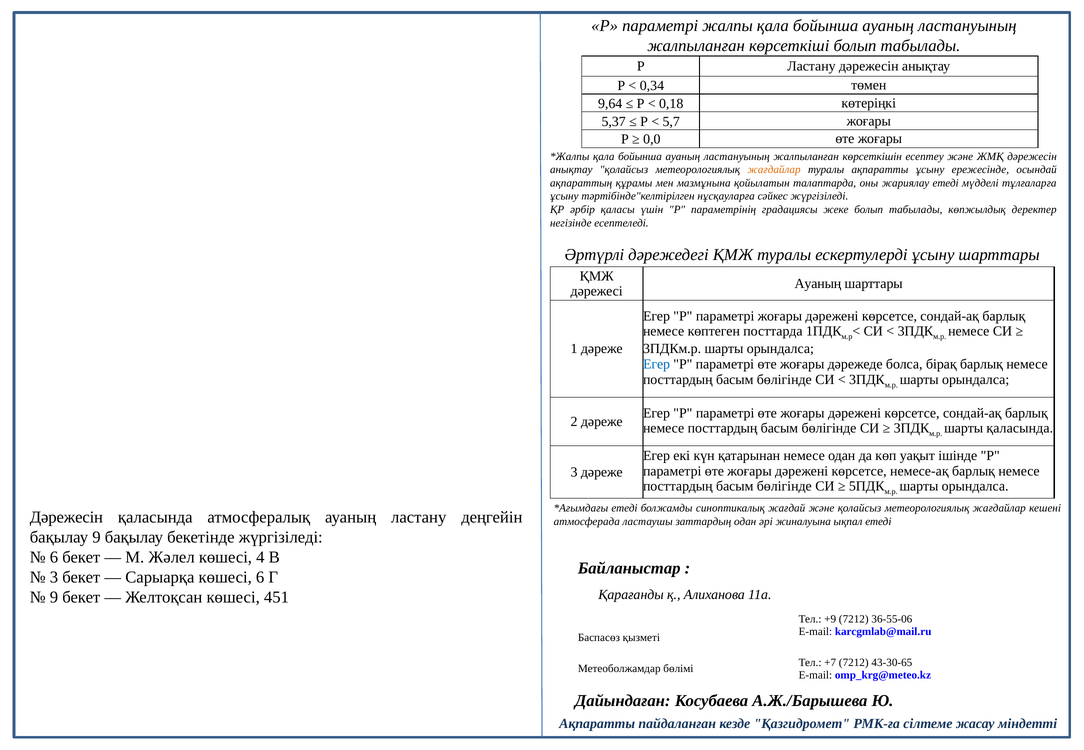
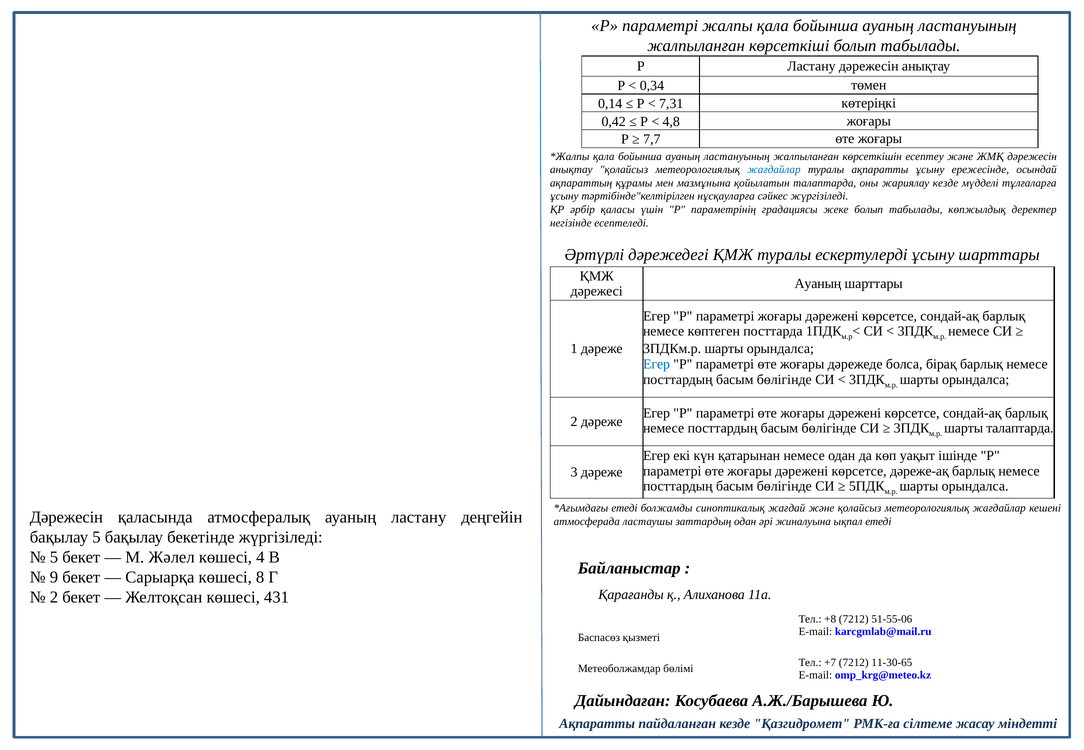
9,64: 9,64 -> 0,14 (610, 104)
0,18: 0,18 -> 7,31 (671, 104)
5,37: 5,37 -> 0,42 (614, 122)
5,7: 5,7 -> 4,8 (671, 122)
0,0: 0,0 -> 7,7 (652, 139)
жағдайлар colour: orange -> blue (774, 170)
жариялау етеді: етеді -> кезде (946, 183)
шарты қаласында: қаласында -> талаптарда (1020, 429)
немесе-ақ: немесе-ақ -> дәреже-ақ (919, 471)
бақылау 9: 9 -> 5 (96, 537)
6: 6 -> 5 (54, 557)
3: 3 -> 9 (54, 577)
көшесі 6: 6 -> 8 (260, 577)
9: 9 -> 2 (54, 597)
451: 451 -> 431 (276, 597)
+9: +9 -> +8 (830, 620)
36-55-06: 36-55-06 -> 51-55-06 (892, 620)
43-30-65: 43-30-65 -> 11-30-65 (892, 663)
